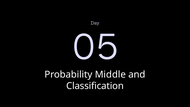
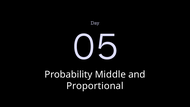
Classification: Classification -> Proportional (95, 86)
